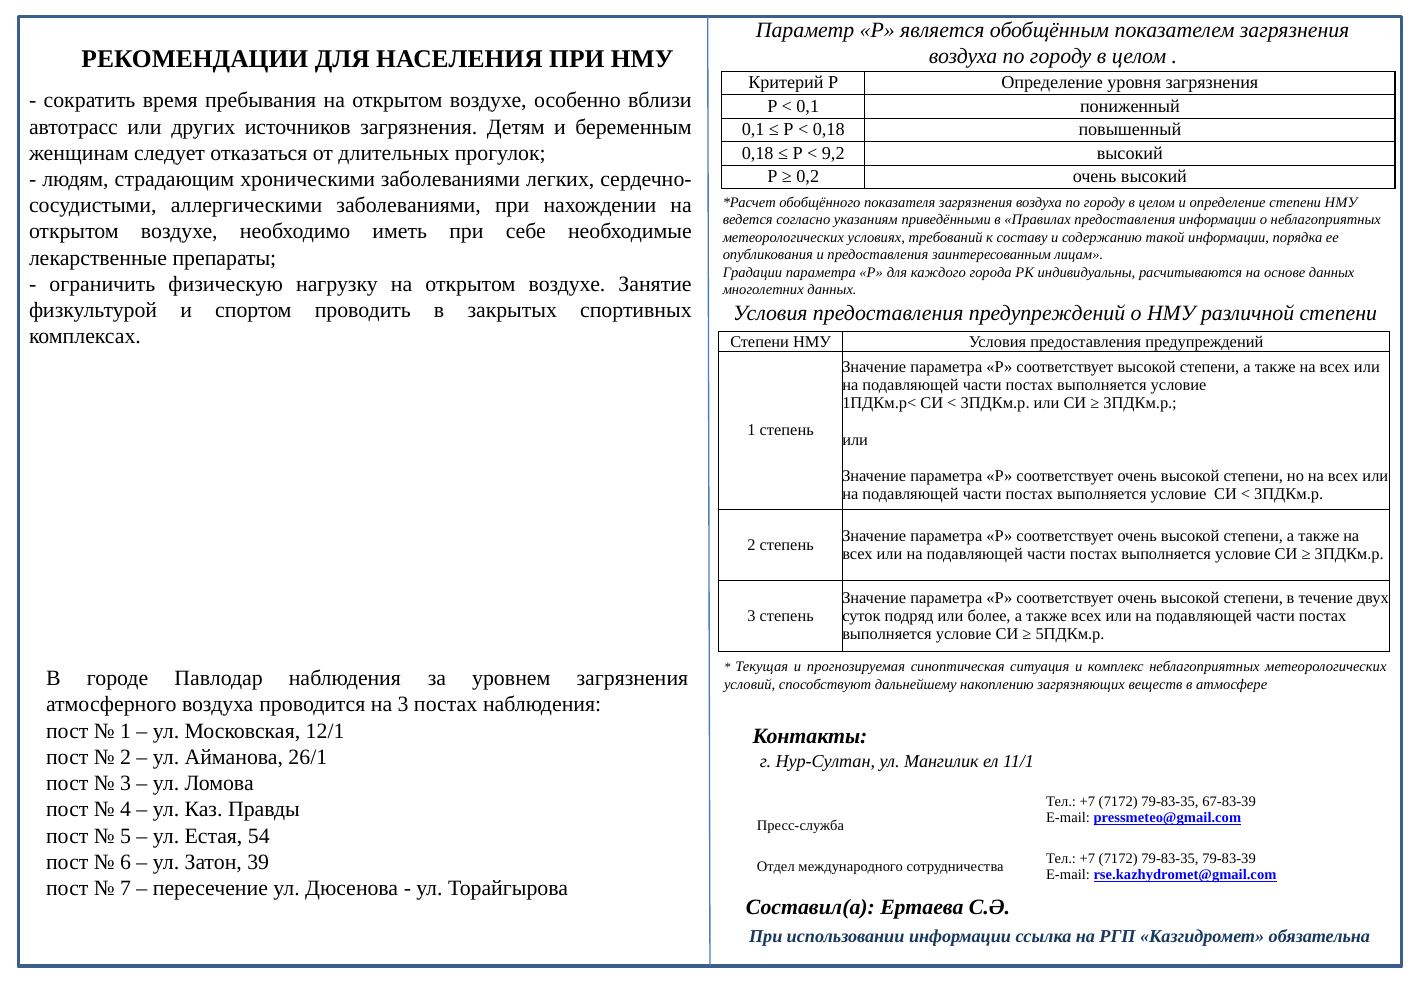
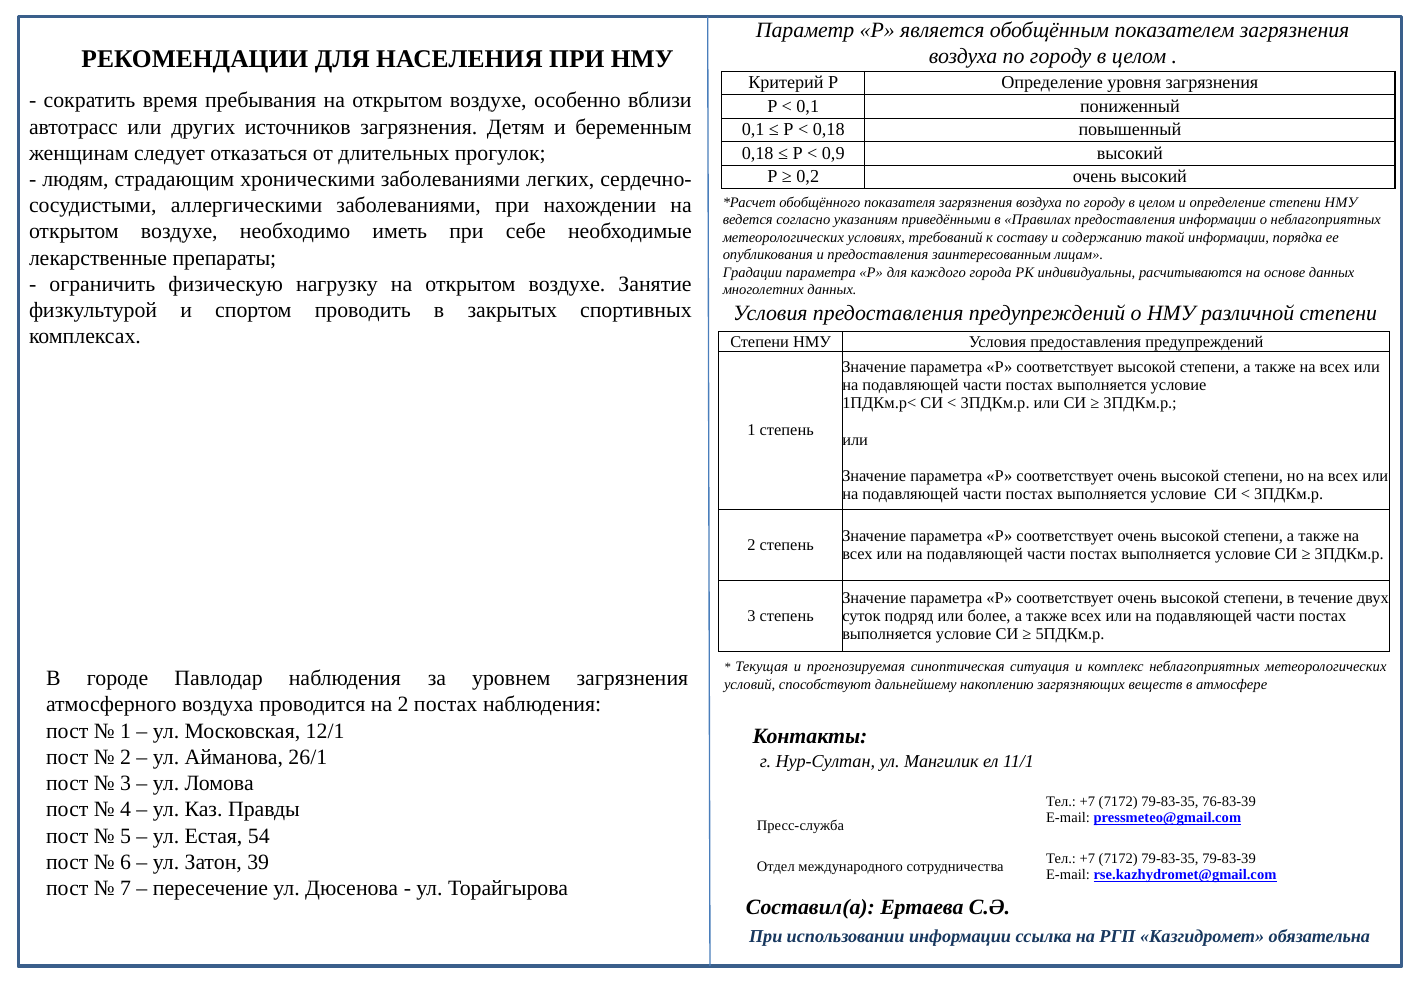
9,2: 9,2 -> 0,9 (833, 153)
на 3: 3 -> 2 (403, 705)
67-83-39: 67-83-39 -> 76-83-39 (1229, 802)
